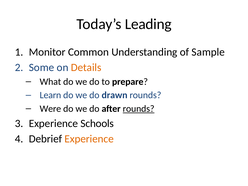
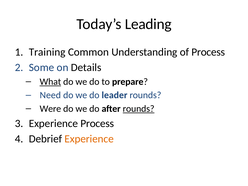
Monitor: Monitor -> Training (47, 52)
of Sample: Sample -> Process (208, 52)
Details colour: orange -> black (86, 67)
What underline: none -> present (50, 82)
Learn: Learn -> Need (50, 95)
drawn: drawn -> leader (114, 95)
Experience Schools: Schools -> Process (97, 123)
